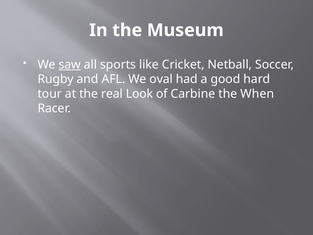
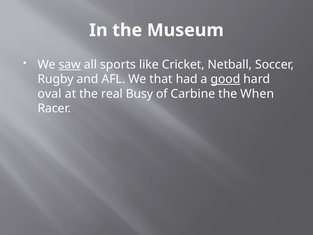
oval: oval -> that (161, 79)
good underline: none -> present (226, 79)
tour: tour -> oval (50, 94)
Look: Look -> Busy (139, 94)
